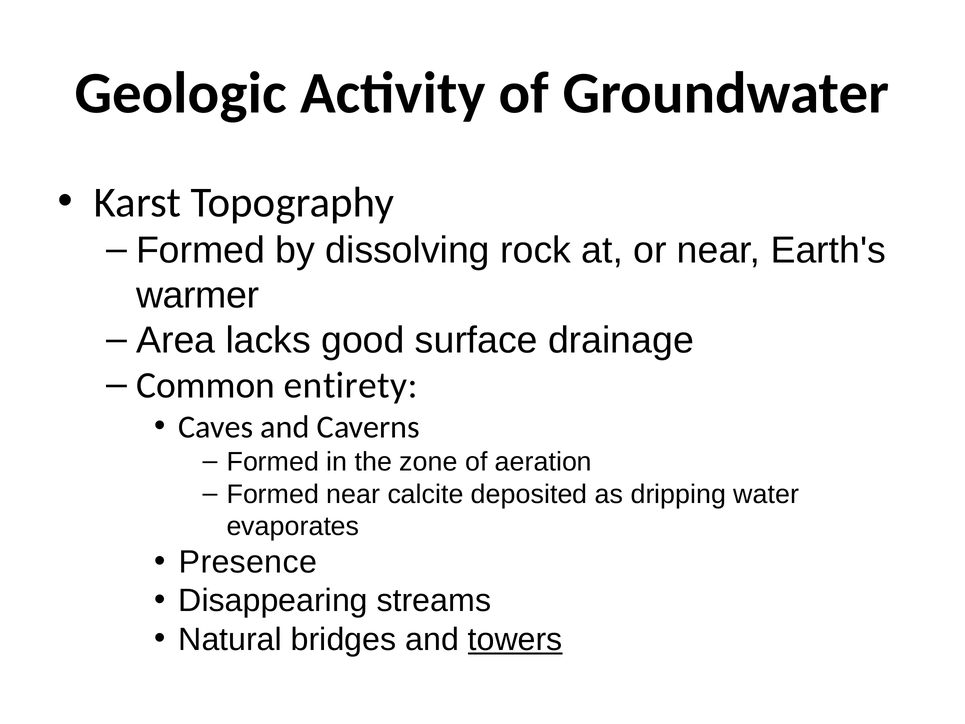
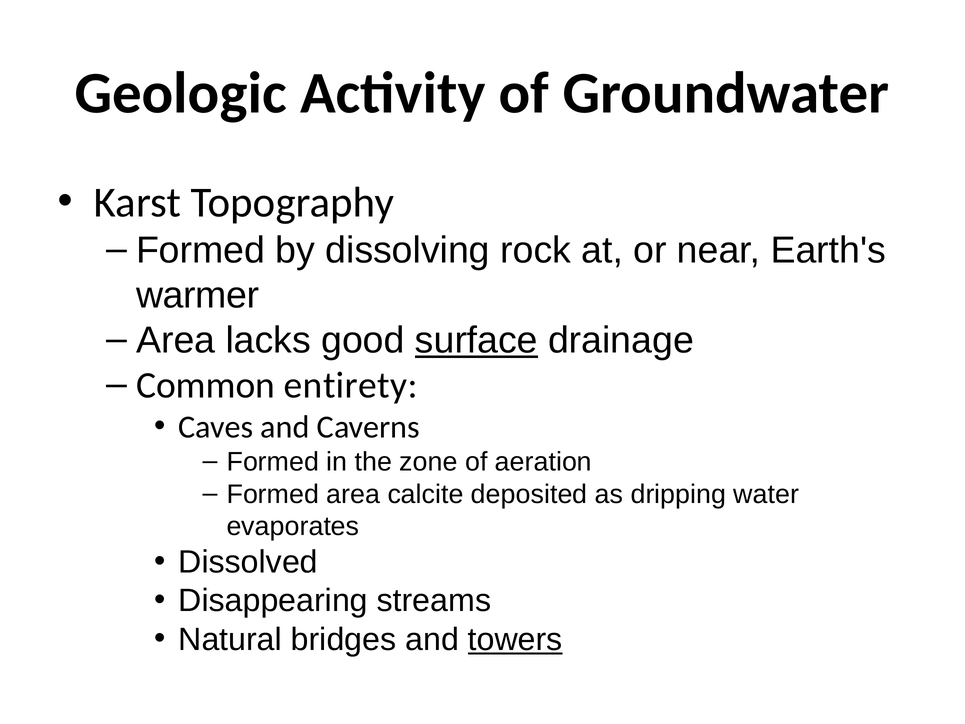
surface underline: none -> present (476, 340)
Formed near: near -> area (353, 494)
Presence: Presence -> Dissolved (248, 562)
